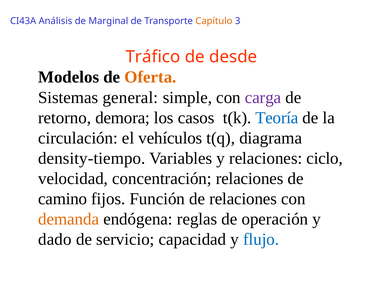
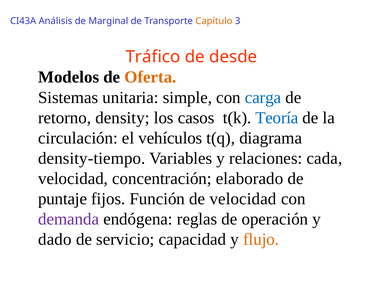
general: general -> unitaria (130, 97)
carga colour: purple -> blue (263, 97)
demora: demora -> density (122, 118)
ciclo: ciclo -> cada (324, 158)
concentración relaciones: relaciones -> elaborado (250, 179)
camino: camino -> puntaje (63, 199)
de relaciones: relaciones -> velocidad (243, 199)
demanda colour: orange -> purple (69, 219)
flujo colour: blue -> orange (261, 239)
